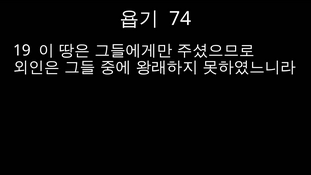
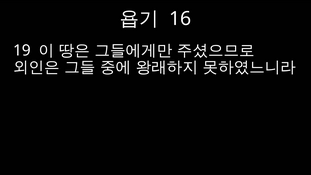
74: 74 -> 16 (180, 19)
